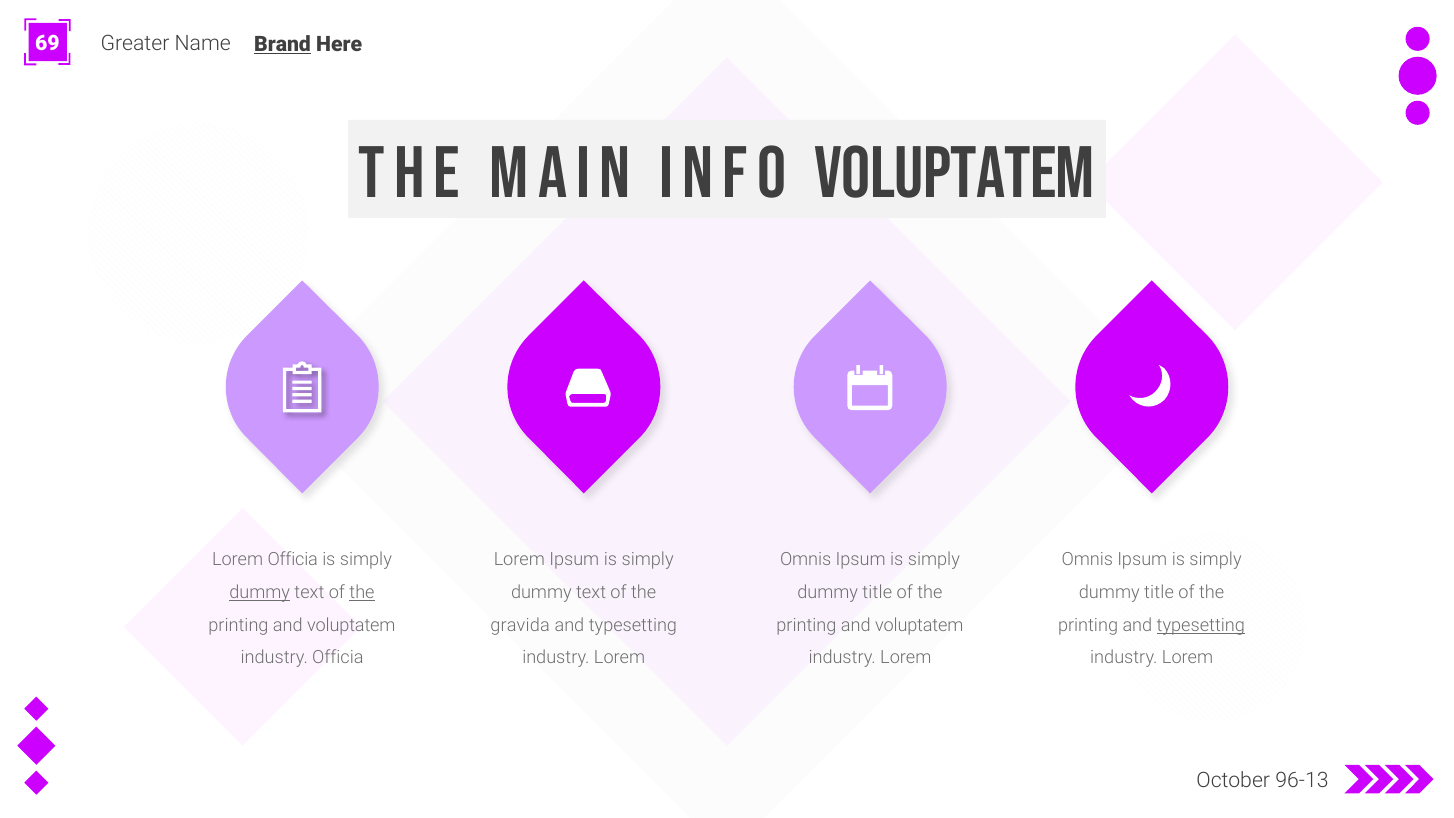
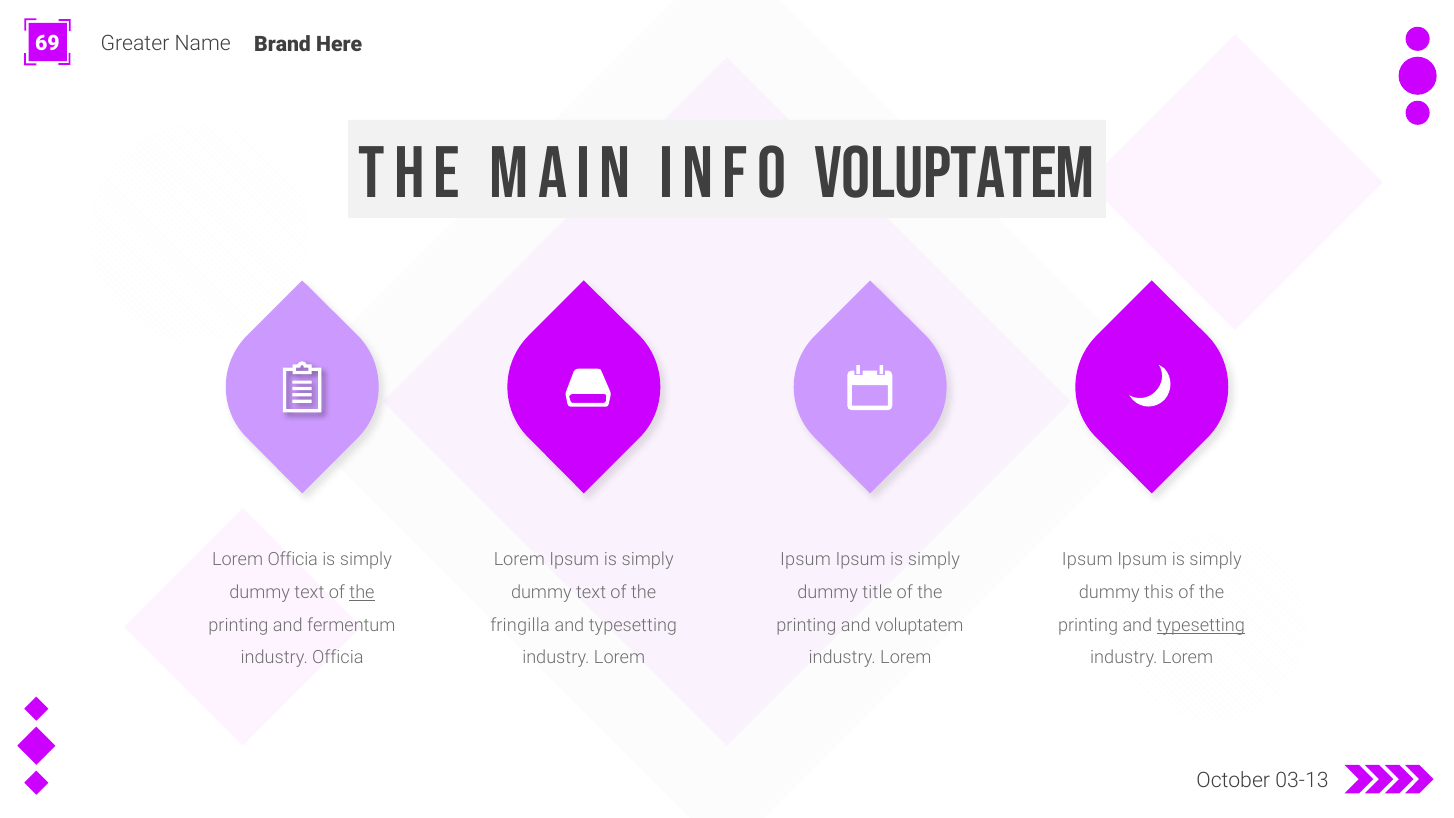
Brand underline: present -> none (283, 44)
Omnis: Omnis -> Ipsum (806, 560)
Omnis: Omnis -> Ipsum (1087, 560)
dummy underline: present -> none (260, 592)
title: title -> this (1159, 592)
voluptatem: voluptatem -> fermentum (351, 625)
gravida: gravida -> fringilla (520, 625)
96-13: 96-13 -> 03-13 (1302, 781)
